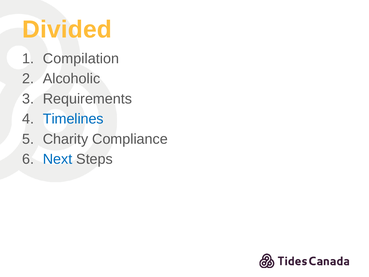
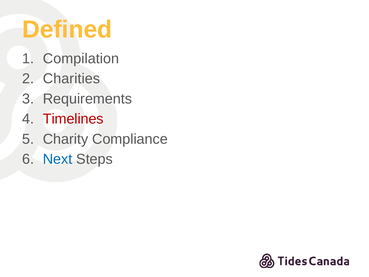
Divided: Divided -> Defined (67, 29)
Alcoholic: Alcoholic -> Charities (71, 79)
Timelines colour: blue -> red (73, 119)
